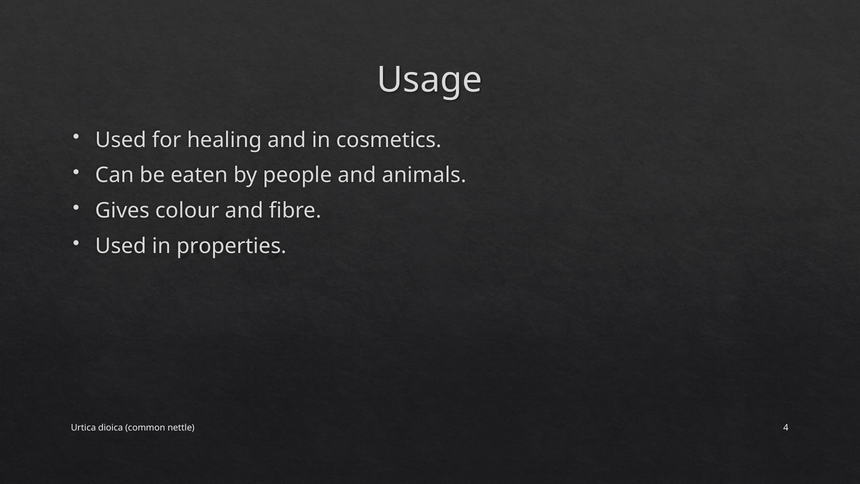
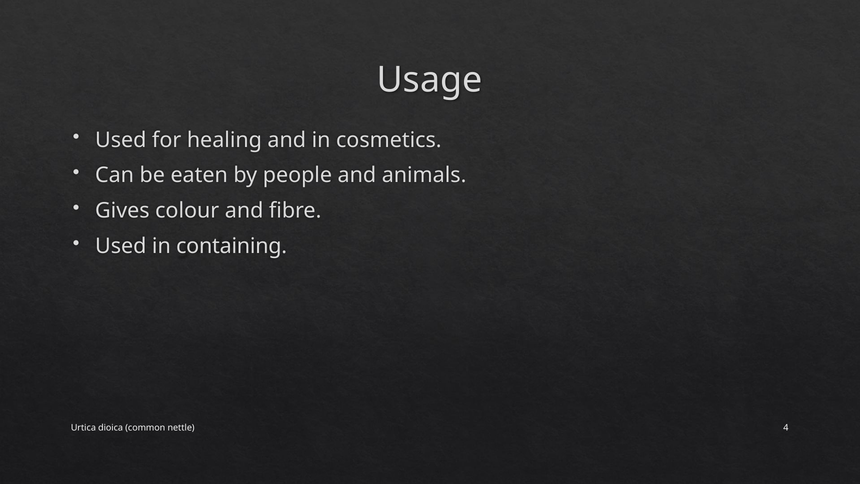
properties: properties -> containing (232, 246)
